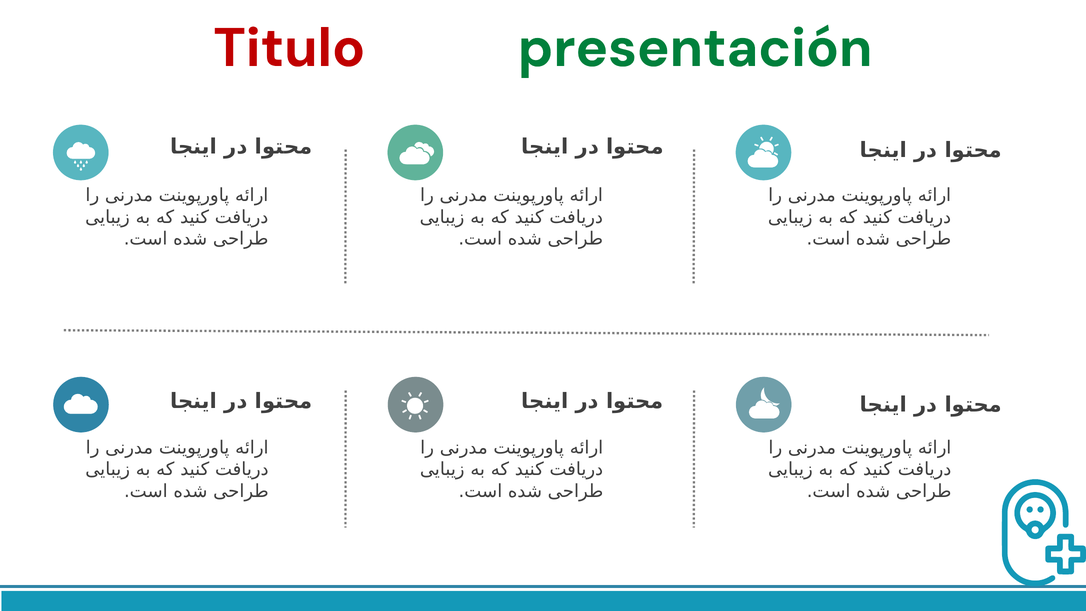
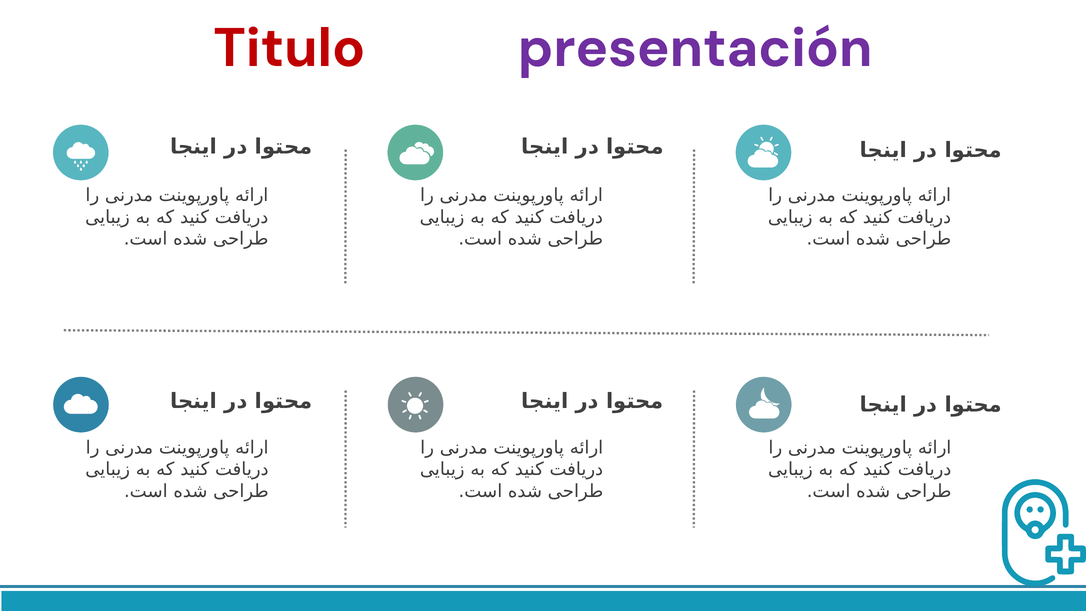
presentación colour: green -> purple (695, 48)
